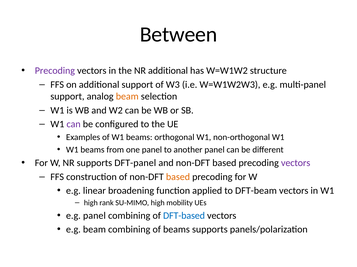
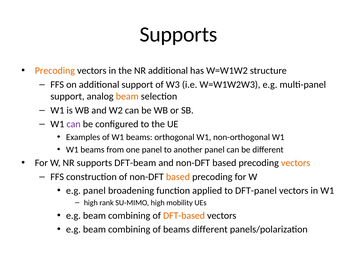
Between: Between -> Supports (179, 35)
Precoding colour: purple -> orange (55, 71)
DFT-panel: DFT-panel -> DFT-beam (135, 163)
vectors colour: purple -> orange (296, 163)
e.g linear: linear -> panel (94, 191)
DFT-beam: DFT-beam -> DFT-panel (256, 191)
panel: panel -> beam (94, 216)
DFT-based colour: blue -> orange (184, 216)
beams supports: supports -> different (210, 230)
